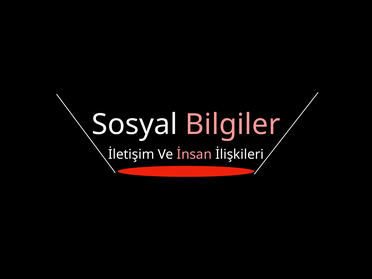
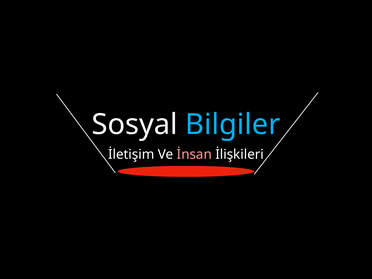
Bilgiler colour: pink -> light blue (233, 124)
